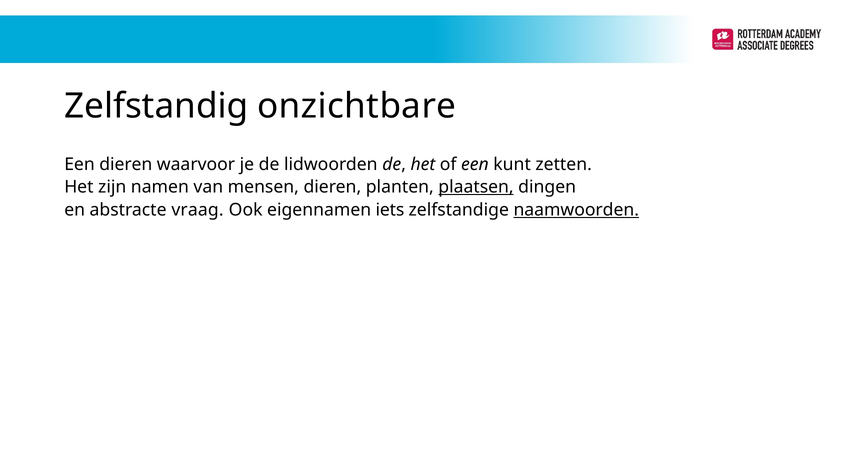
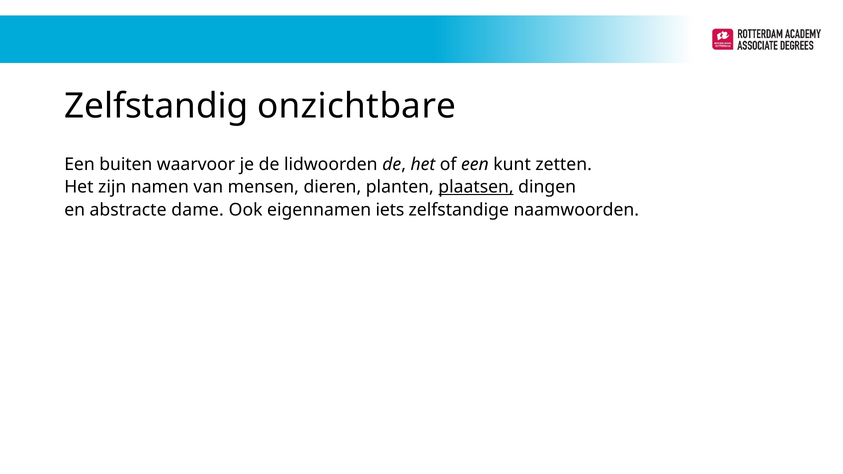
Een dieren: dieren -> buiten (126, 164)
vraag: vraag -> dame (198, 210)
naamwoorden underline: present -> none (576, 210)
